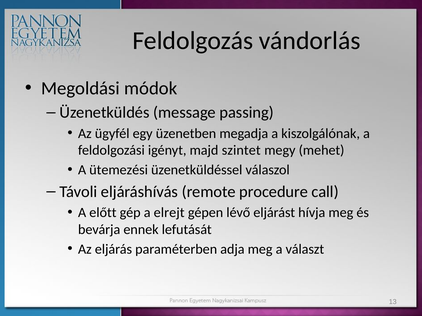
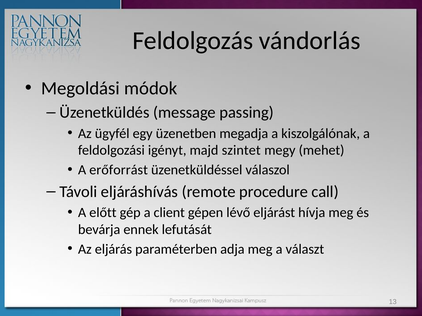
ütemezési: ütemezési -> erőforrást (119, 170)
elrejt: elrejt -> client (169, 213)
